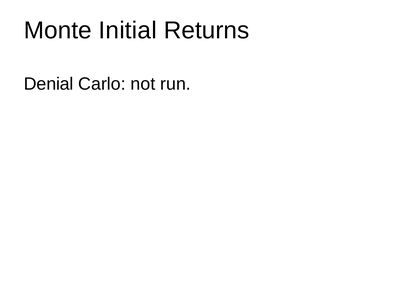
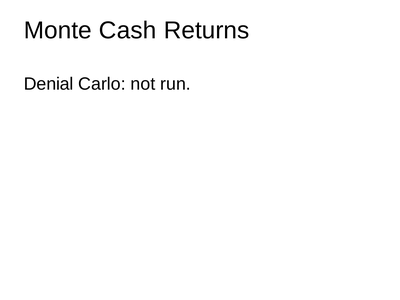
Initial: Initial -> Cash (128, 30)
